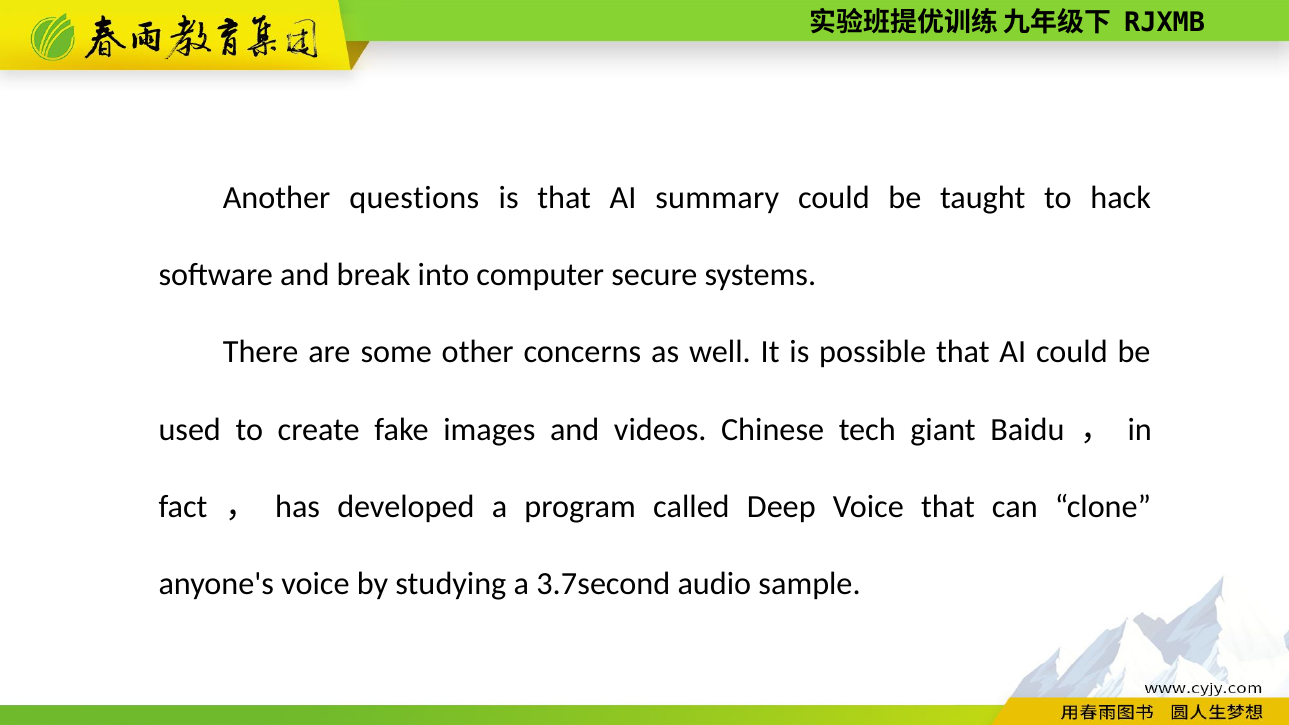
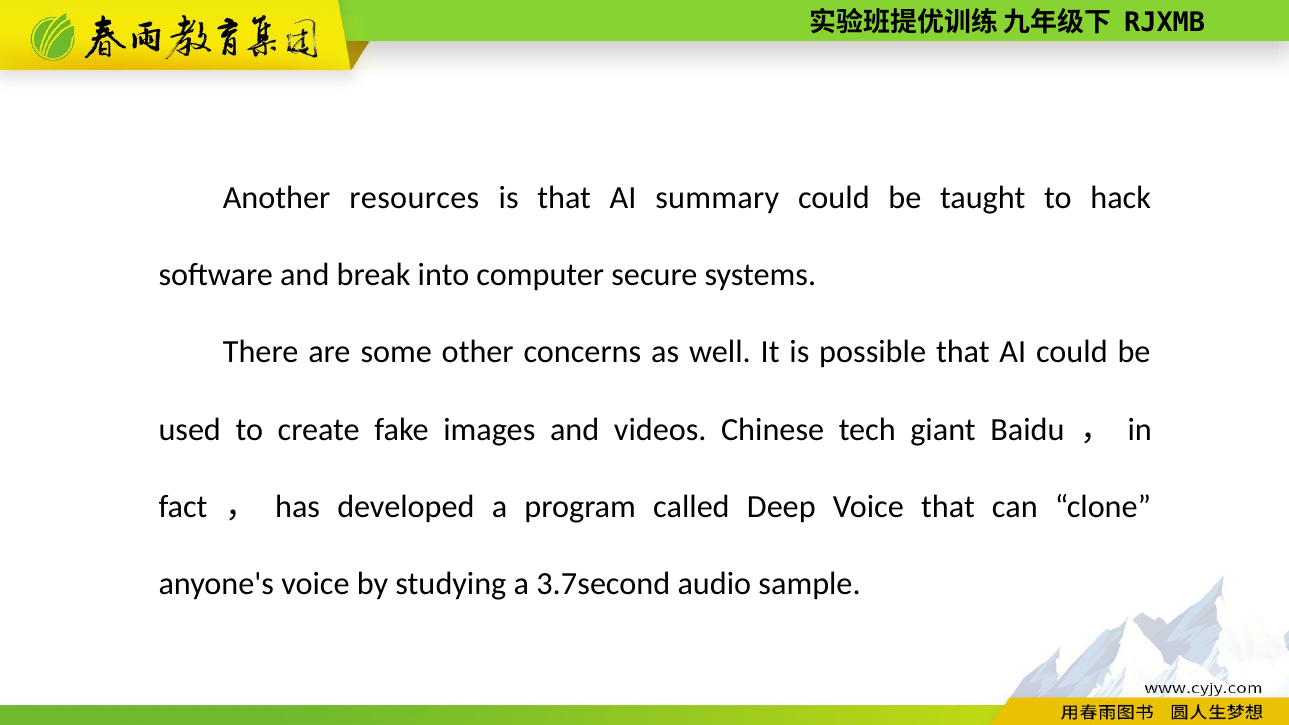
questions: questions -> resources (414, 197)
